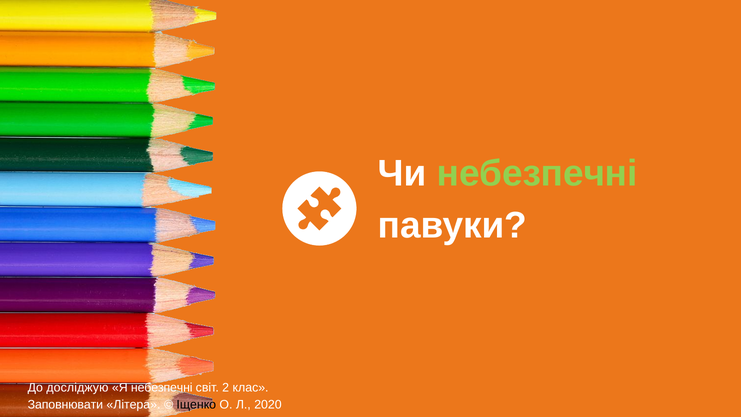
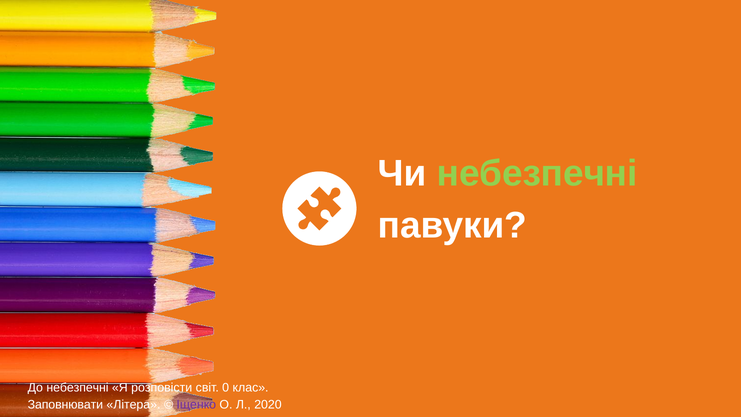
До досліджую: досліджую -> небезпечні (77, 387)
Я небезпечні: небезпечні -> розповісти (162, 387)
2: 2 -> 0 (226, 387)
Іщенко colour: black -> purple (196, 405)
